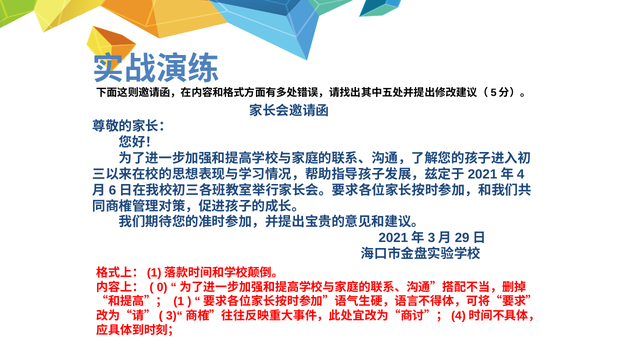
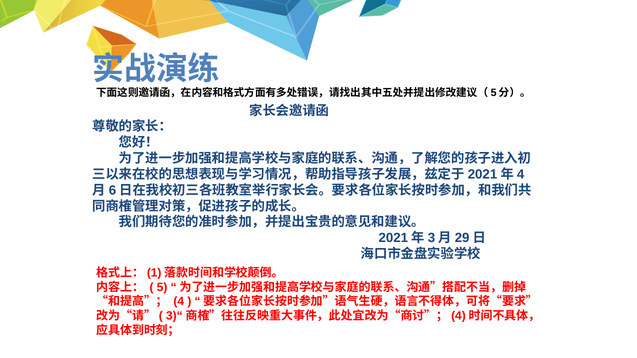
0: 0 -> 5 (162, 287)
1: 1 -> 4 (179, 302)
